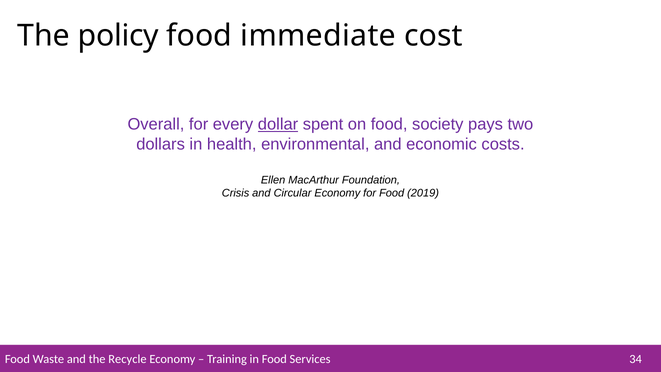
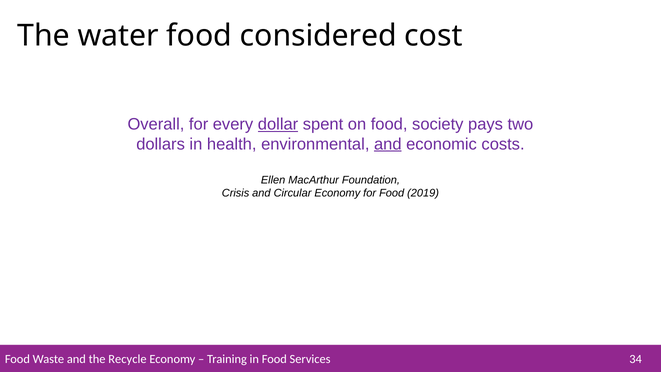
policy: policy -> water (118, 36)
immediate: immediate -> considered (318, 36)
and underline: none -> present (388, 144)
